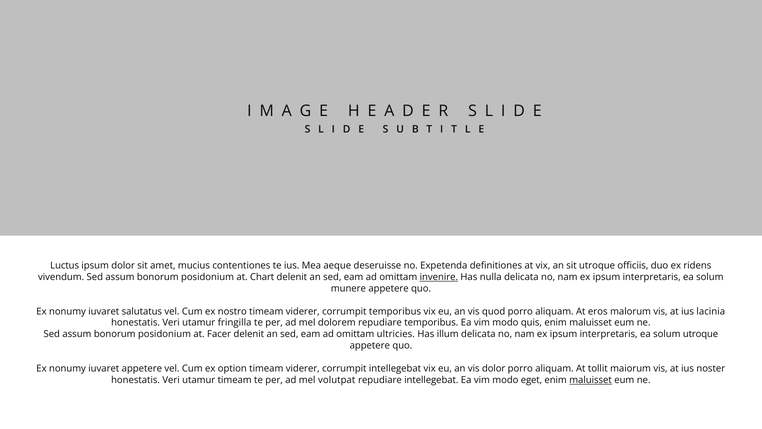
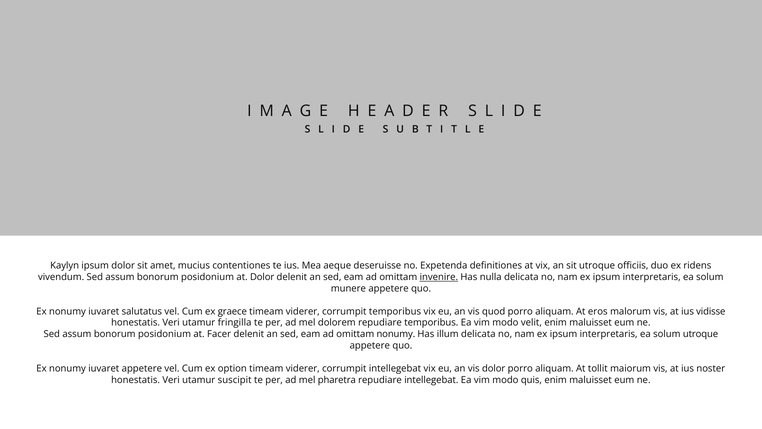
Luctus: Luctus -> Kaylyn (65, 265)
at Chart: Chart -> Dolor (262, 277)
nostro: nostro -> graece (232, 311)
lacinia: lacinia -> vidisse (711, 311)
quis: quis -> velit (531, 323)
omittam ultricies: ultricies -> nonumy (396, 334)
utamur timeam: timeam -> suscipit (235, 380)
volutpat: volutpat -> pharetra (337, 380)
eget: eget -> quis (531, 380)
maluisset underline: present -> none (591, 380)
